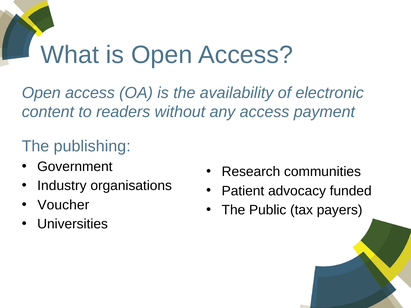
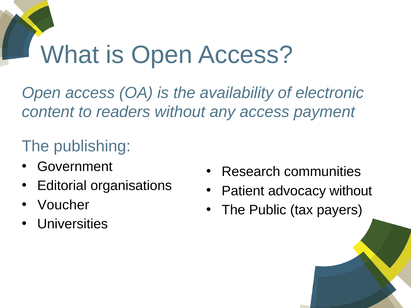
Industry: Industry -> Editorial (62, 186)
advocacy funded: funded -> without (351, 191)
